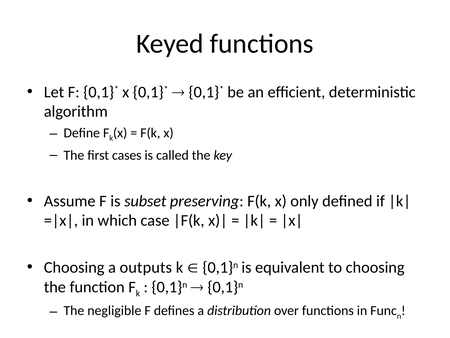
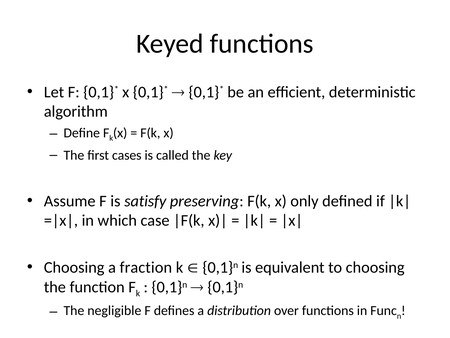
subset: subset -> satisfy (145, 201)
outputs: outputs -> fraction (146, 267)
